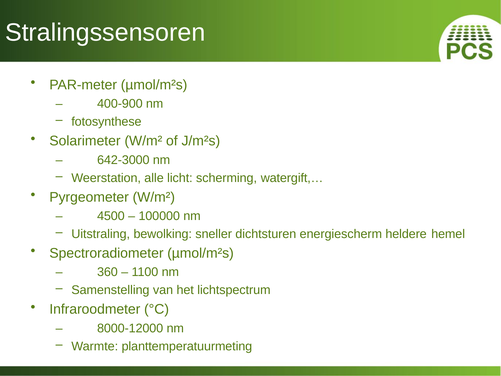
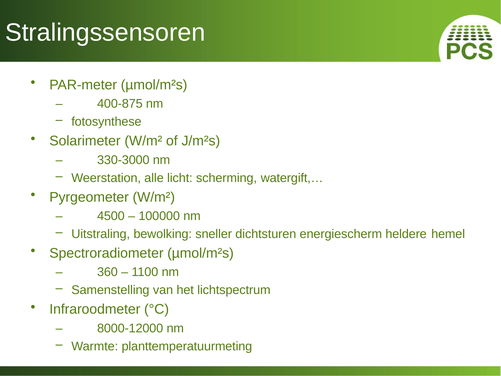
400-900: 400-900 -> 400-875 (120, 104)
642-3000: 642-3000 -> 330-3000 (123, 160)
